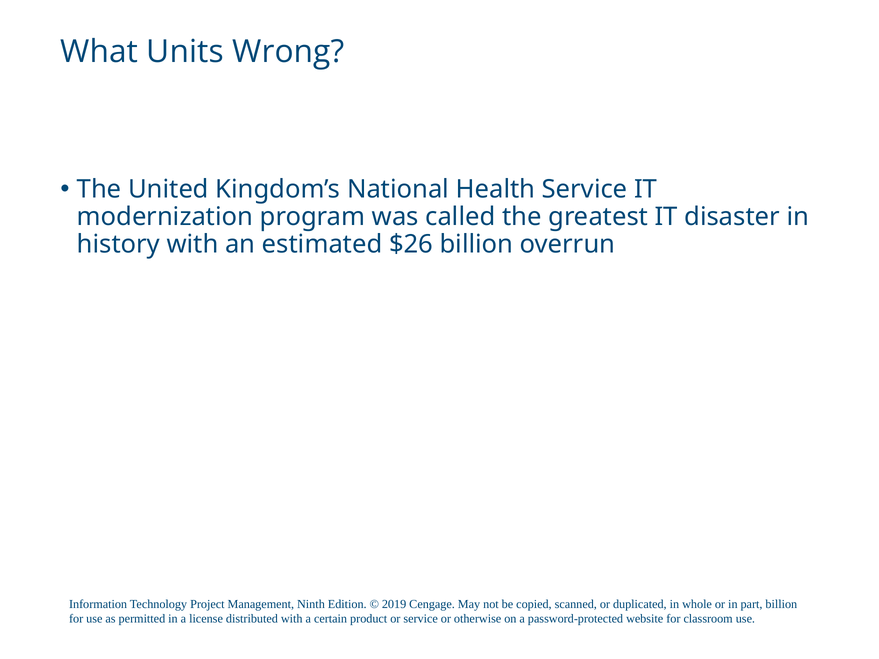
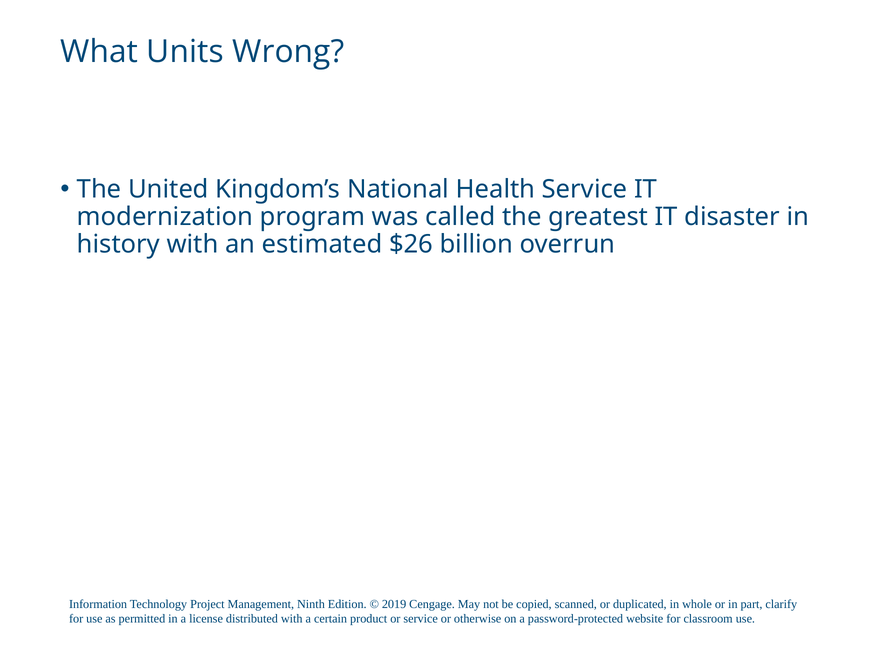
part billion: billion -> clarify (781, 604)
